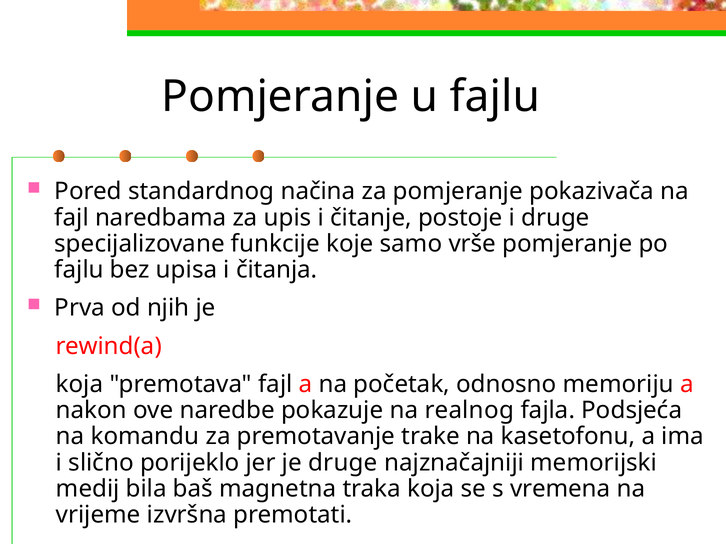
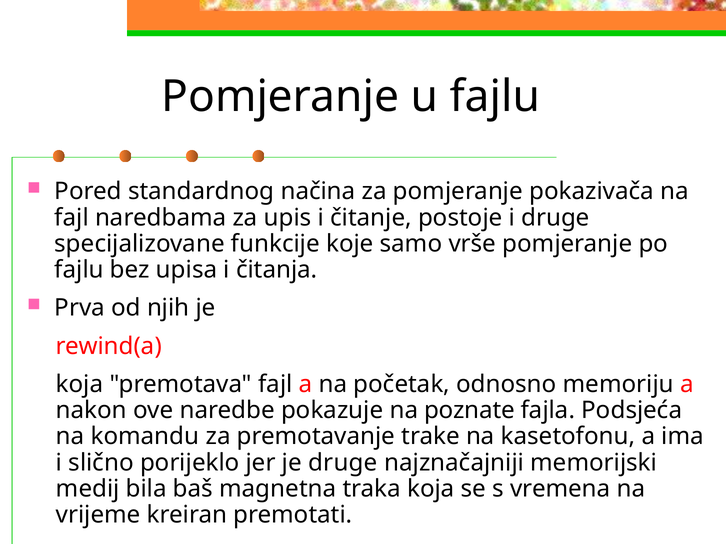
realnog: realnog -> poznate (469, 411)
izvršna: izvršna -> kreiran (187, 515)
